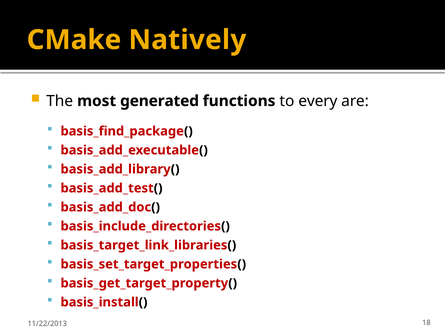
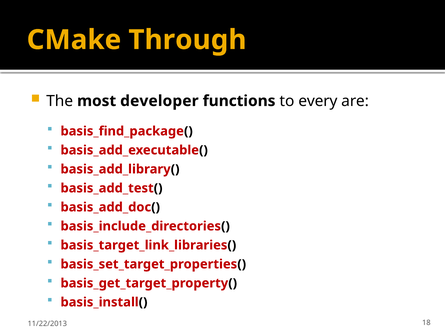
Natively: Natively -> Through (187, 40)
generated: generated -> developer (159, 101)
